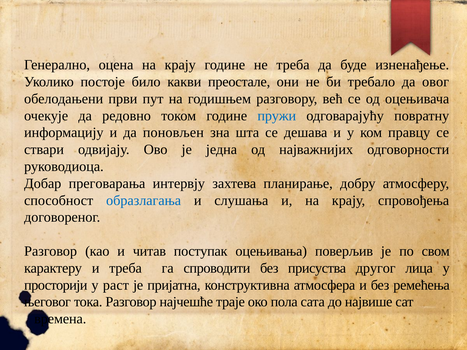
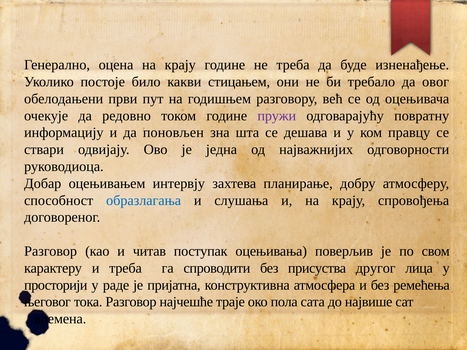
преостале: преостале -> стицањем (239, 82)
пружи colour: blue -> purple (277, 116)
преговарања: преговарања -> оцењивањем (107, 184)
раст: раст -> раде (116, 285)
